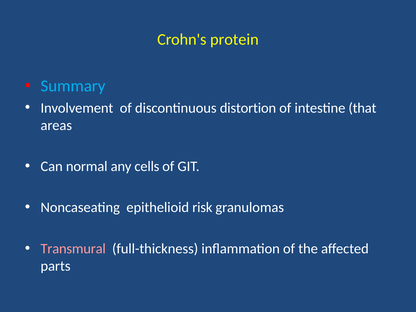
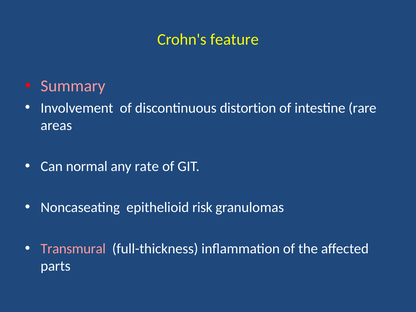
protein: protein -> feature (234, 40)
Summary colour: light blue -> pink (73, 86)
that: that -> rare (362, 108)
cells: cells -> rate (147, 166)
